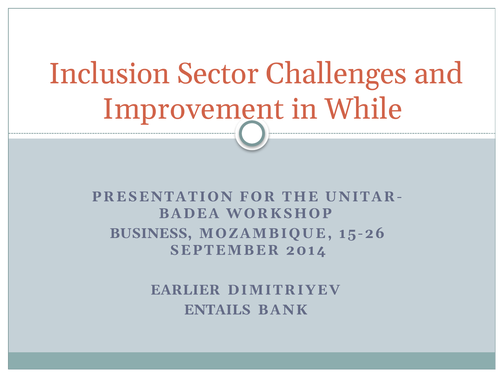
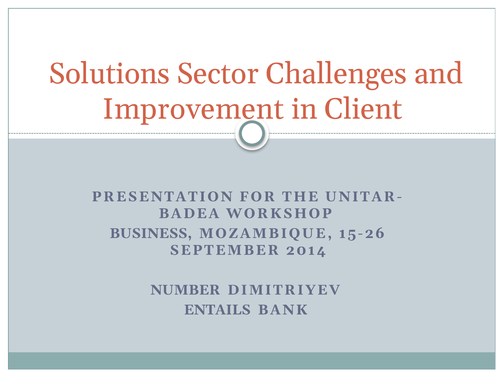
Inclusion: Inclusion -> Solutions (109, 74)
While: While -> Client (363, 109)
EARLIER: EARLIER -> NUMBER (185, 290)
